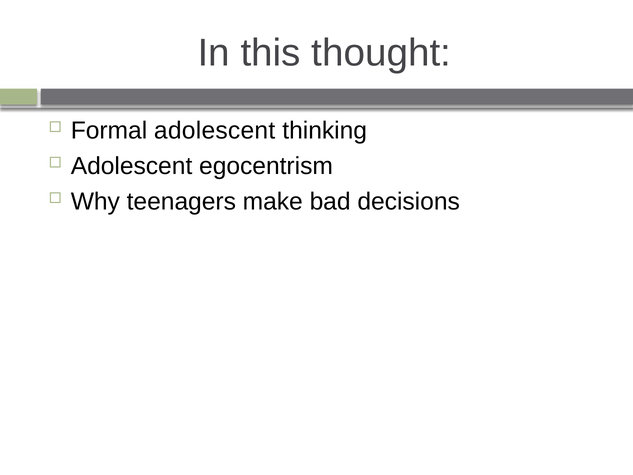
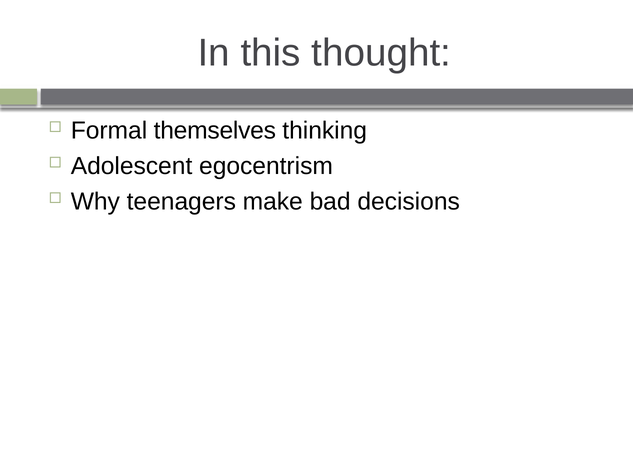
Formal adolescent: adolescent -> themselves (215, 130)
